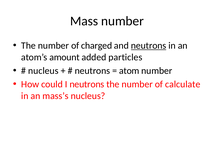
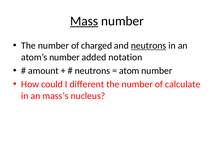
Mass underline: none -> present (84, 21)
atom’s amount: amount -> number (64, 57)
particles: particles -> notation (125, 57)
nucleus: nucleus -> amount (43, 71)
I neutrons: neutrons -> different (87, 84)
